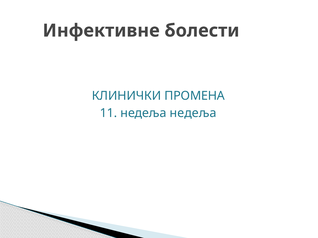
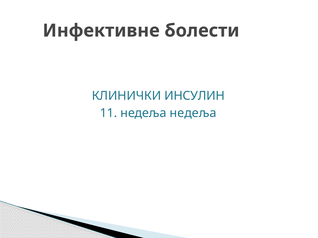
ПРОМЕНА: ПРОМЕНА -> ИНСУЛИН (195, 96)
